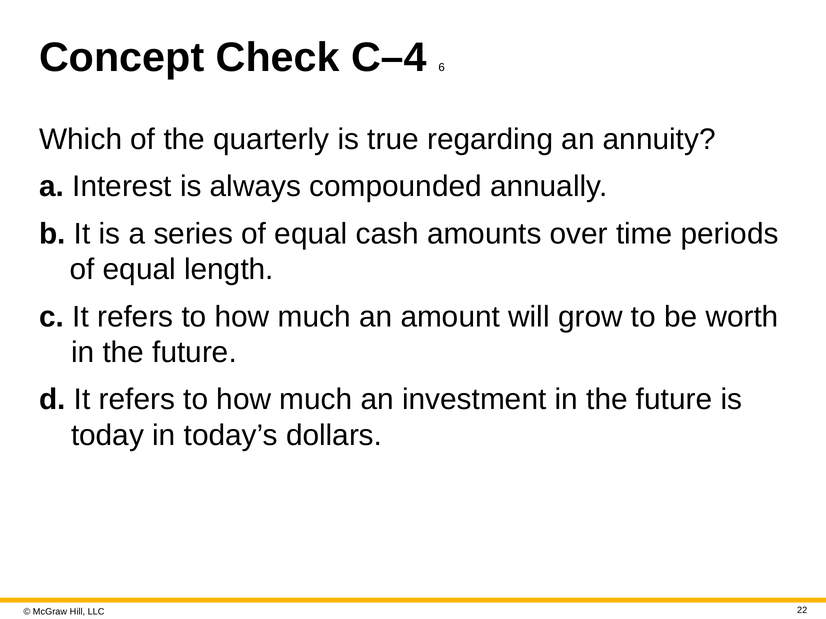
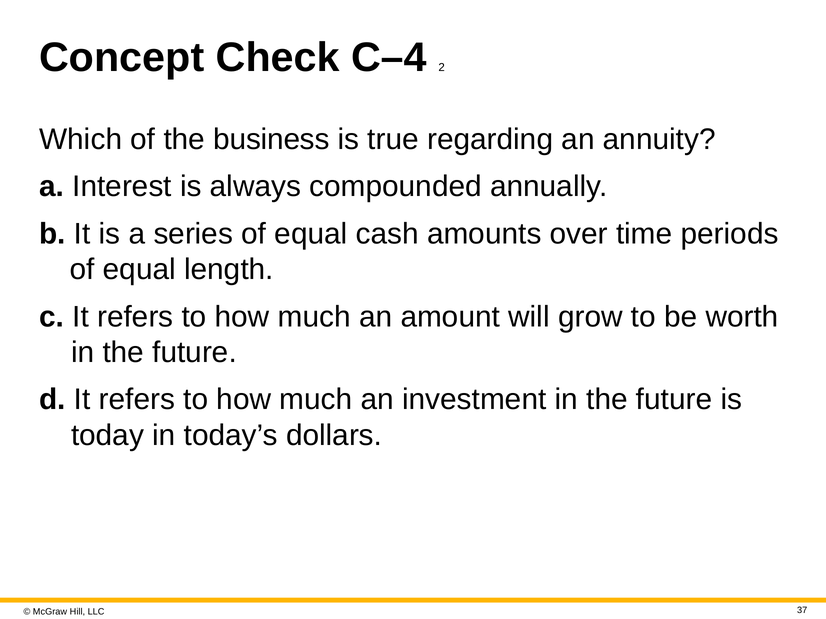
6: 6 -> 2 (442, 68)
quarterly: quarterly -> business (271, 139)
22: 22 -> 37 (802, 611)
